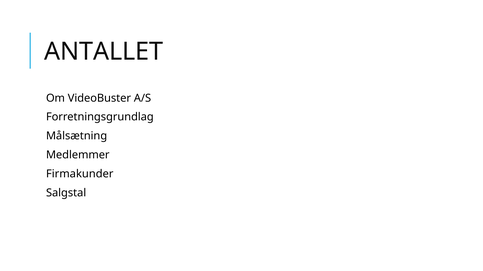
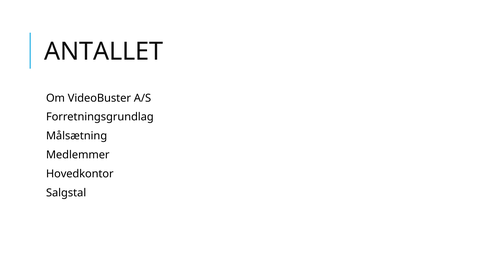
Firmakunder: Firmakunder -> Hovedkontor (80, 174)
